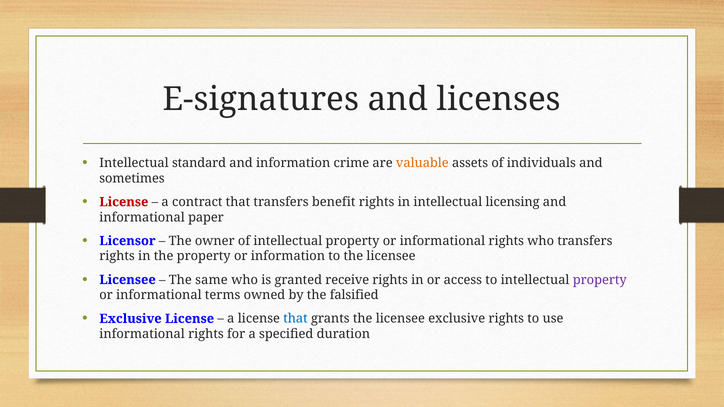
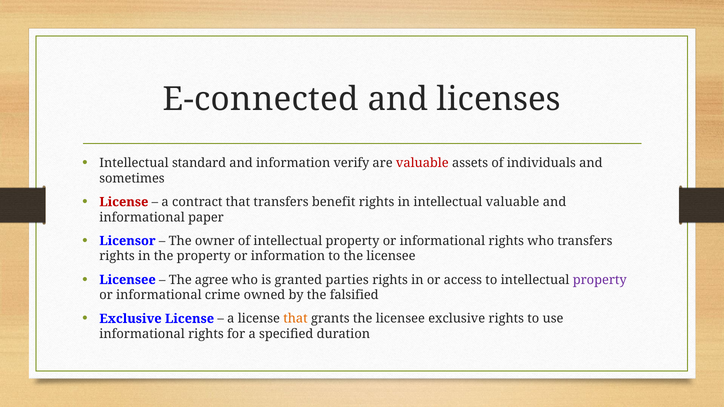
E-signatures: E-signatures -> E-connected (261, 99)
crime: crime -> verify (351, 163)
valuable colour: orange -> red (422, 163)
intellectual licensing: licensing -> valuable (512, 202)
same: same -> agree (212, 280)
receive: receive -> parties (347, 280)
terms: terms -> crime (223, 295)
that colour: blue -> orange (296, 319)
